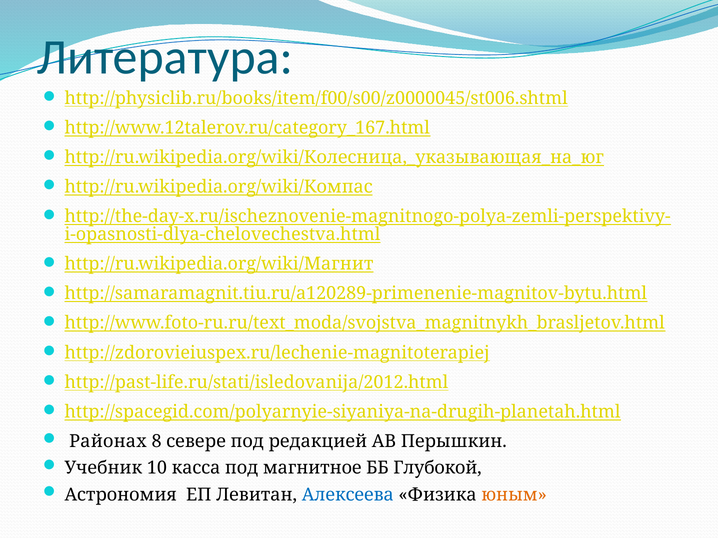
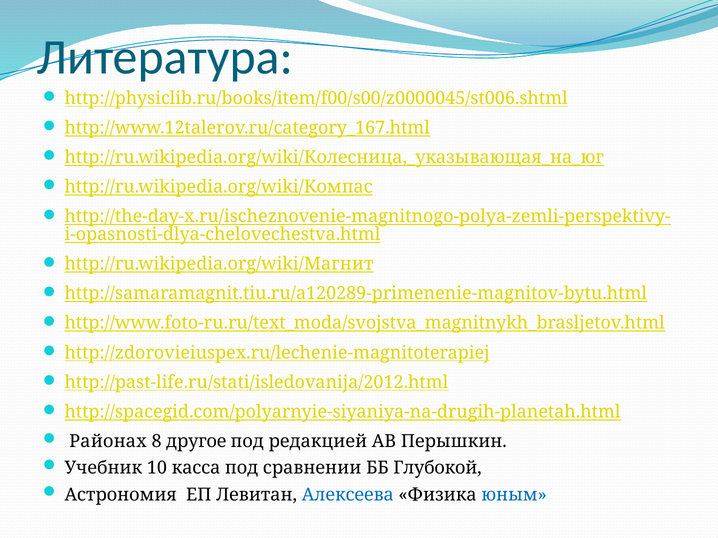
севере: севере -> другое (196, 442)
магнитное: магнитное -> сравнении (312, 468)
юным colour: orange -> blue (514, 495)
